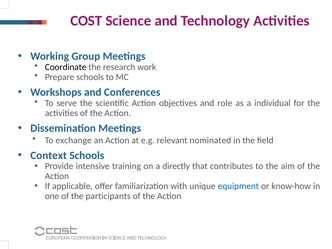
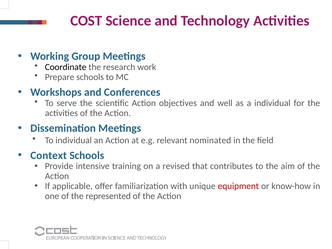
role: role -> well (225, 103)
To exchange: exchange -> individual (74, 140)
directly: directly -> revised (176, 166)
equipment colour: blue -> red (238, 186)
participants: participants -> represented (108, 196)
